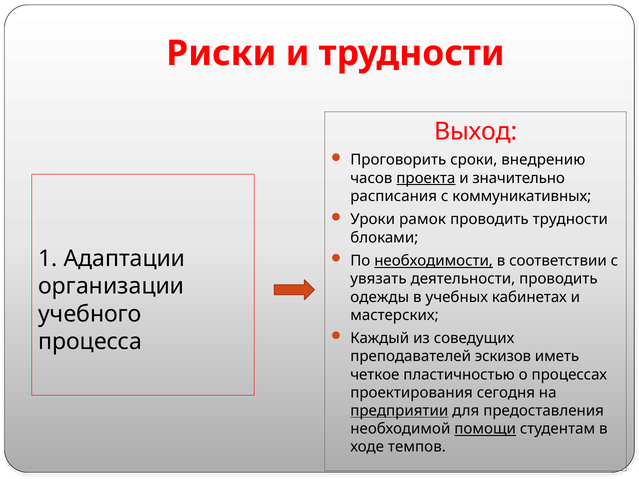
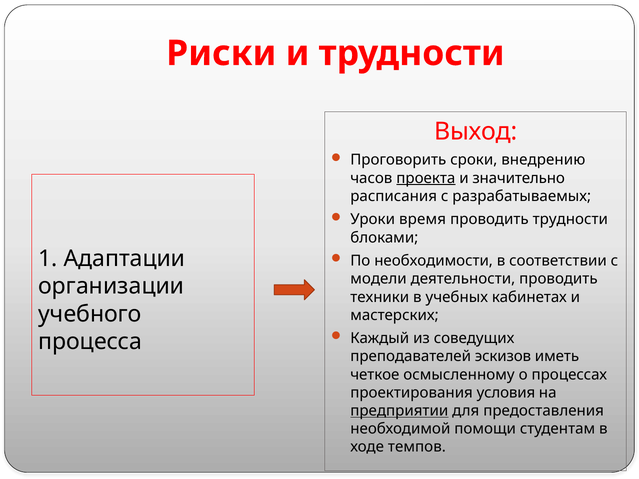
коммуникативных: коммуникативных -> разрабатываемых (522, 196)
рамок: рамок -> время (423, 220)
необходимости underline: present -> none (434, 261)
увязать: увязать -> модели (378, 279)
одежды: одежды -> техники (380, 297)
пластичностью: пластичностью -> осмысленному (459, 375)
сегодня: сегодня -> условия (506, 393)
помощи underline: present -> none (485, 429)
